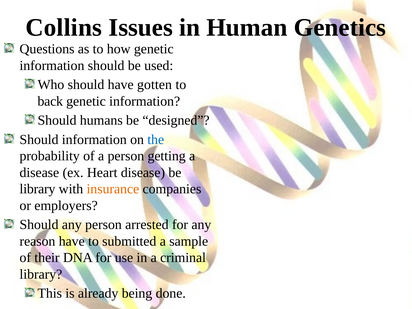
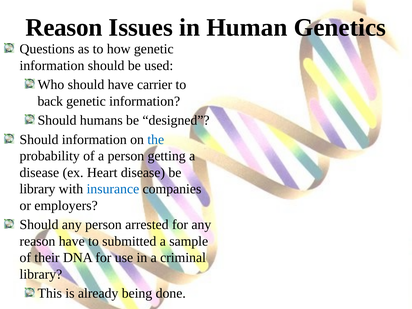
Collins: Collins -> Reason (64, 28)
gotten: gotten -> carrier (155, 85)
insurance colour: orange -> blue (113, 189)
